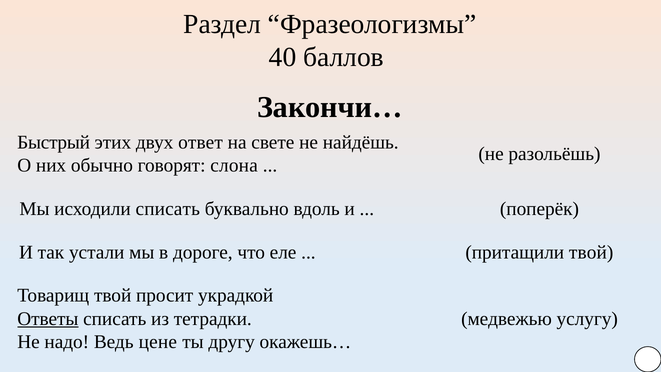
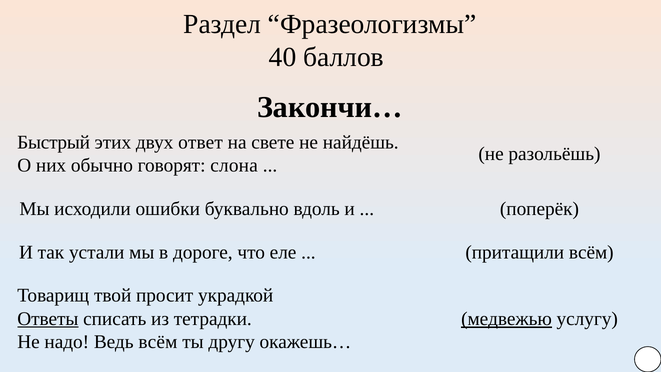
исходили списать: списать -> ошибки (168, 209)
притащили твой: твой -> всём (591, 252)
медвежью underline: none -> present (506, 319)
Ведь цене: цене -> всём (158, 342)
